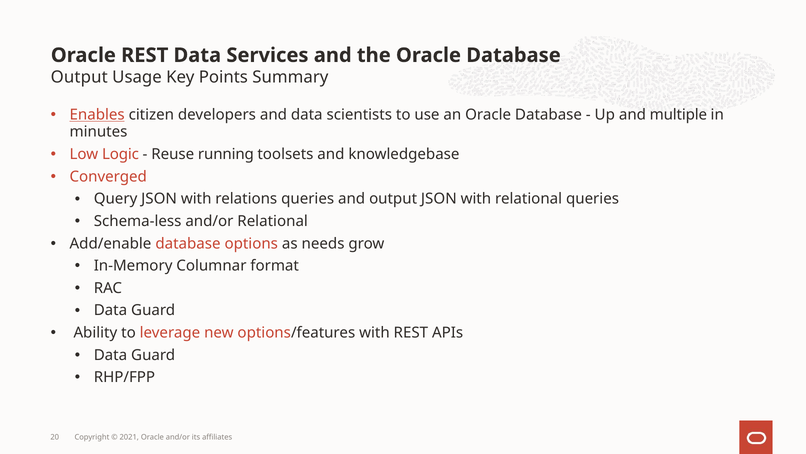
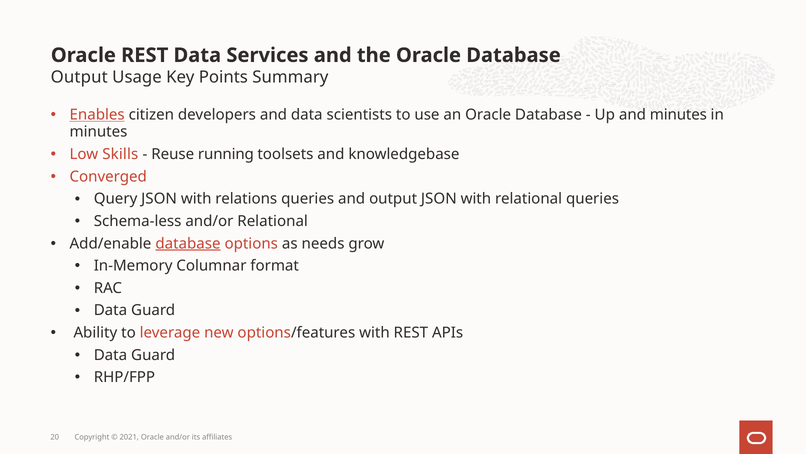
and multiple: multiple -> minutes (678, 115)
Logic: Logic -> Skills (120, 154)
database underline: none -> present (188, 243)
